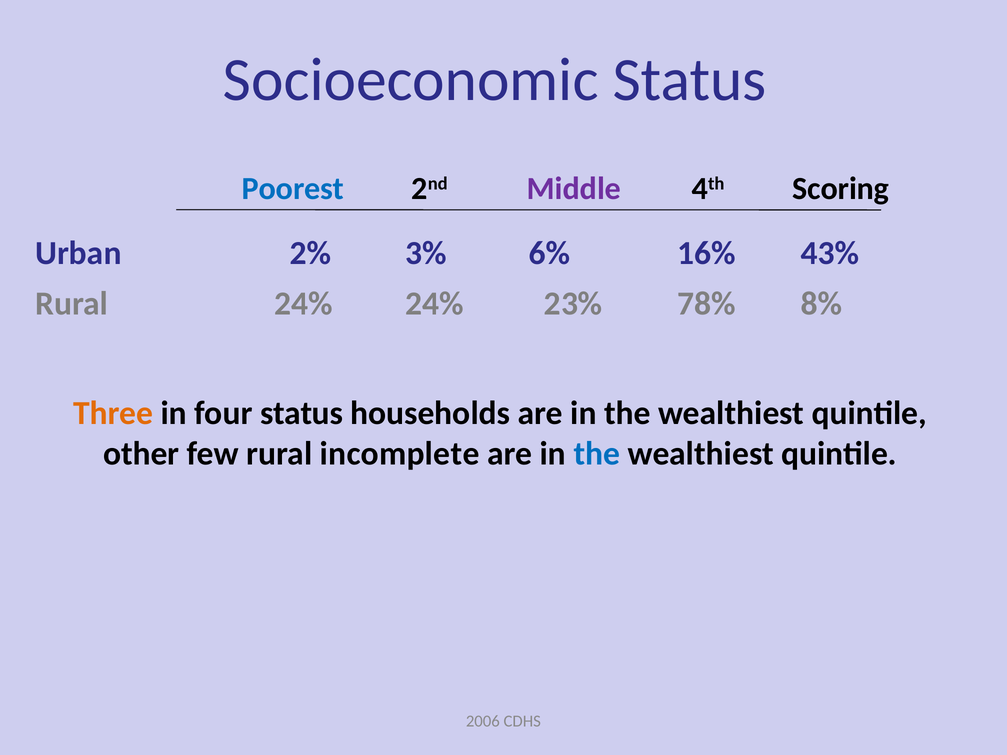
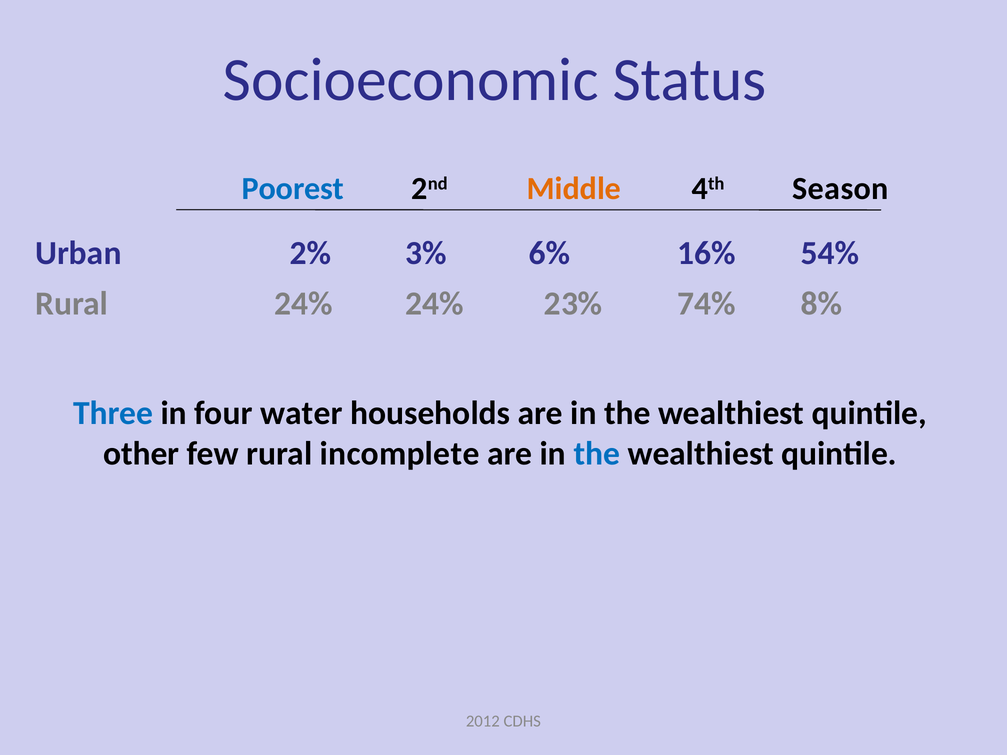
Middle colour: purple -> orange (574, 188)
Scoring: Scoring -> Season (840, 188)
43%: 43% -> 54% (830, 253)
78%: 78% -> 74% (706, 304)
Three colour: orange -> blue (113, 413)
four status: status -> water (301, 413)
2006: 2006 -> 2012 (483, 721)
